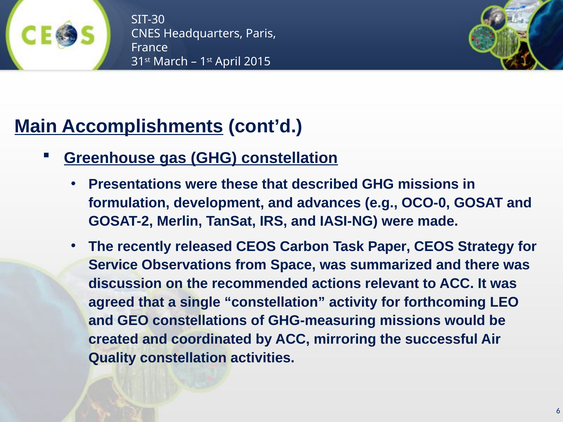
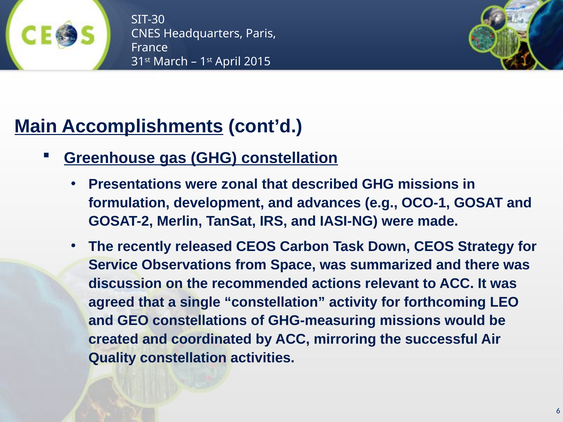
these: these -> zonal (240, 184)
OCO-0: OCO-0 -> OCO-1 (426, 203)
Paper: Paper -> Down (389, 247)
